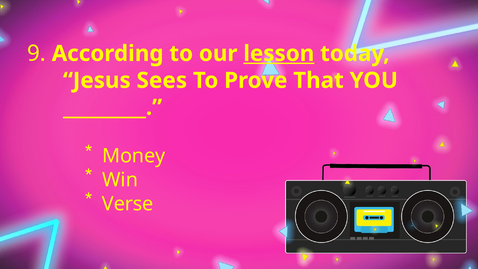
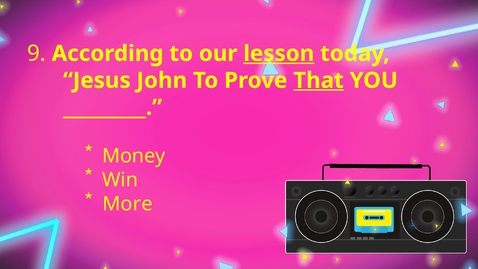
Sees: Sees -> John (162, 80)
That underline: none -> present (318, 80)
Verse: Verse -> More (127, 204)
